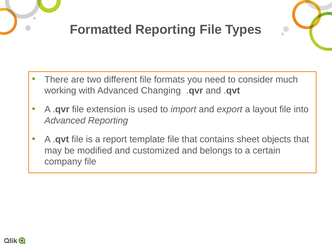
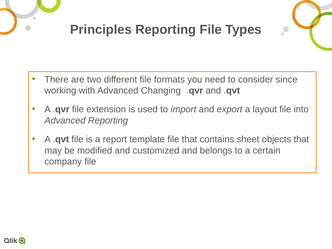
Formatted: Formatted -> Principles (101, 30)
much: much -> since (287, 79)
